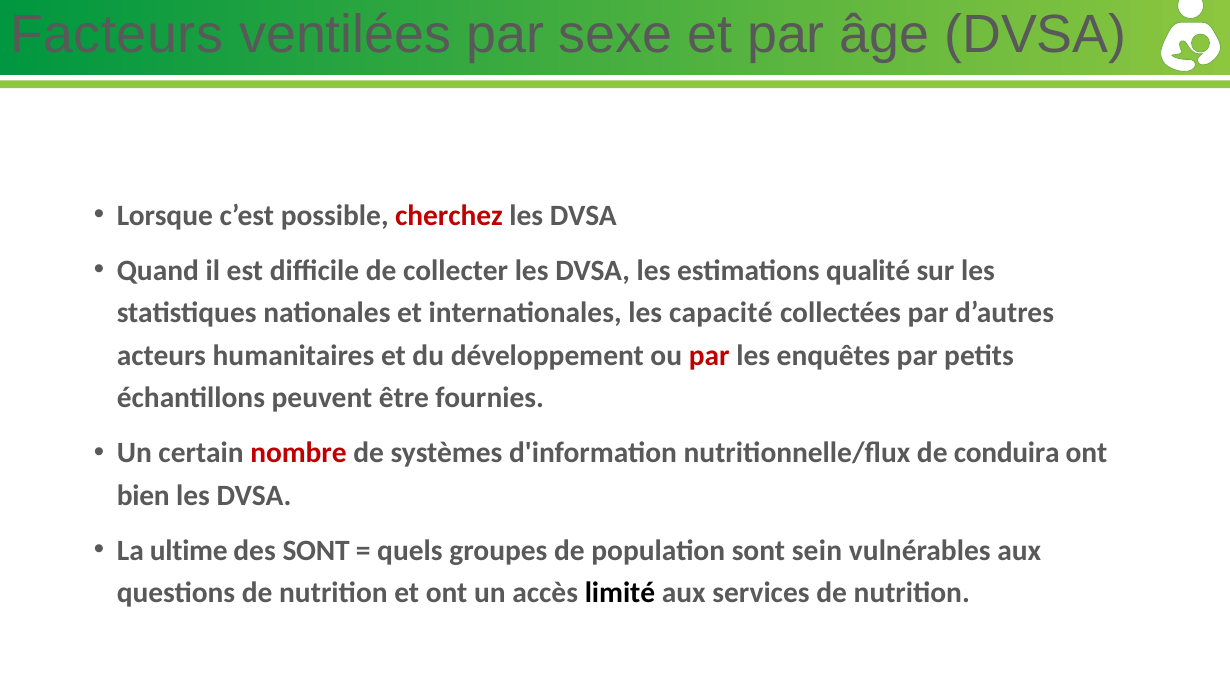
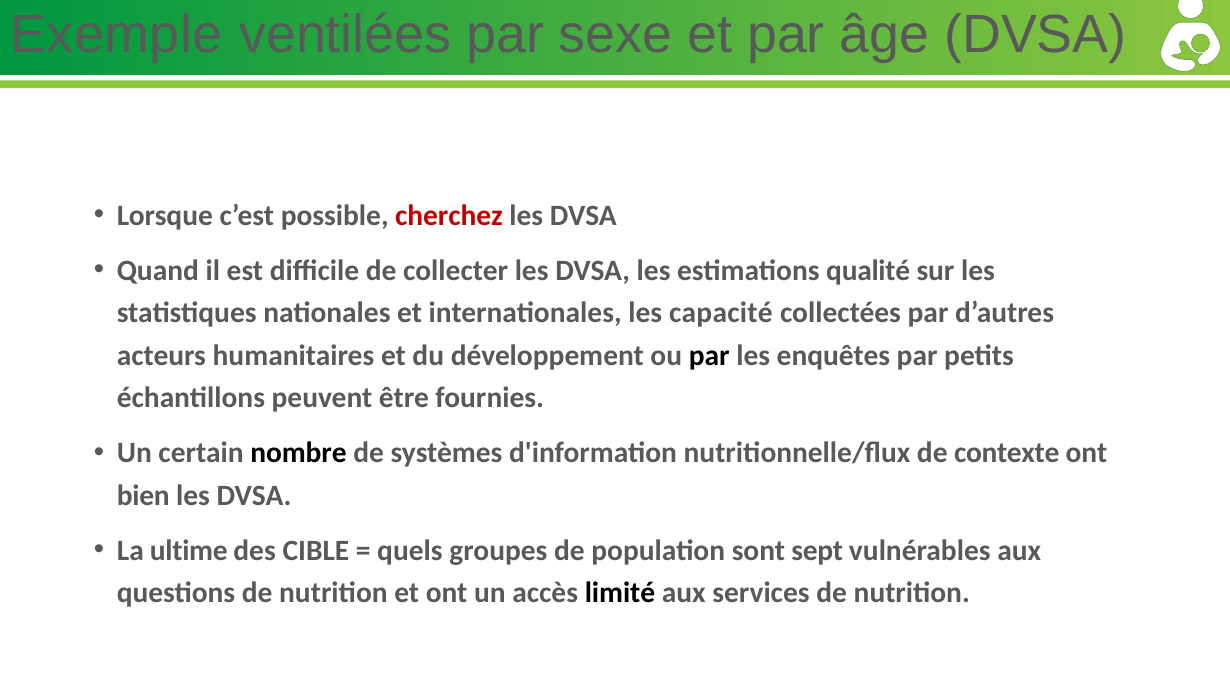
Facteurs: Facteurs -> Exemple (117, 35)
par colour: red -> black (709, 356)
nombre colour: red -> black (299, 453)
conduira: conduira -> contexte (1007, 453)
des SONT: SONT -> CIBLE (316, 551)
sein: sein -> sept (817, 551)
